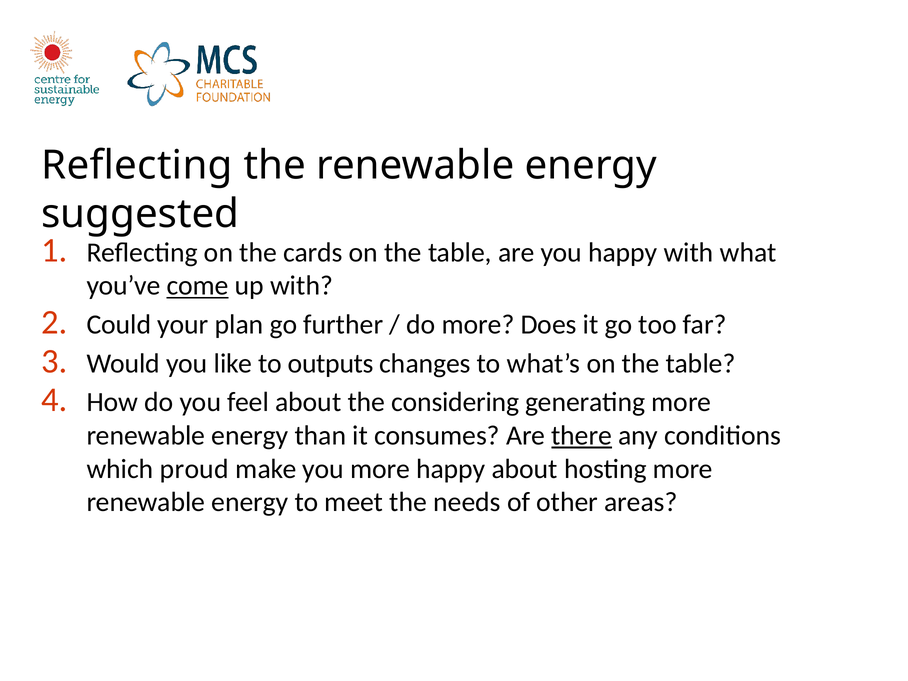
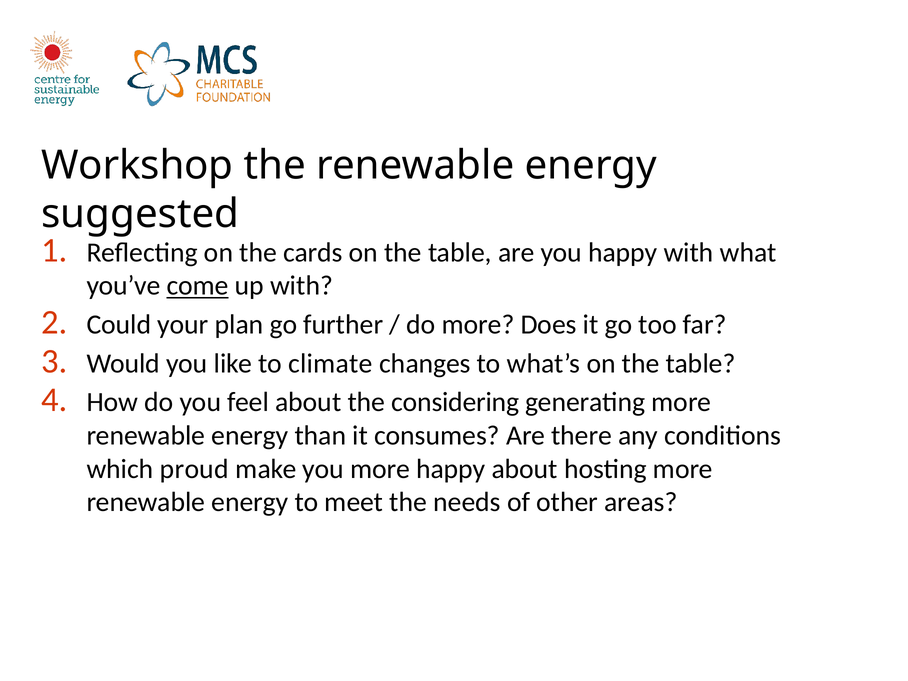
Reflecting: Reflecting -> Workshop (137, 165)
outputs: outputs -> climate (330, 363)
there underline: present -> none (582, 436)
